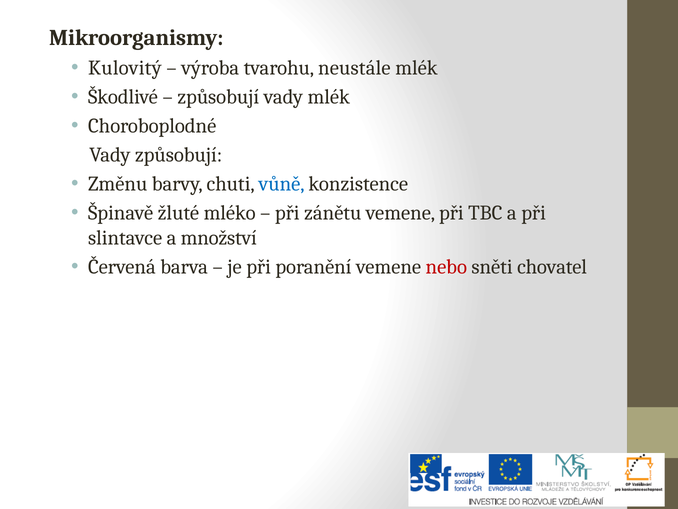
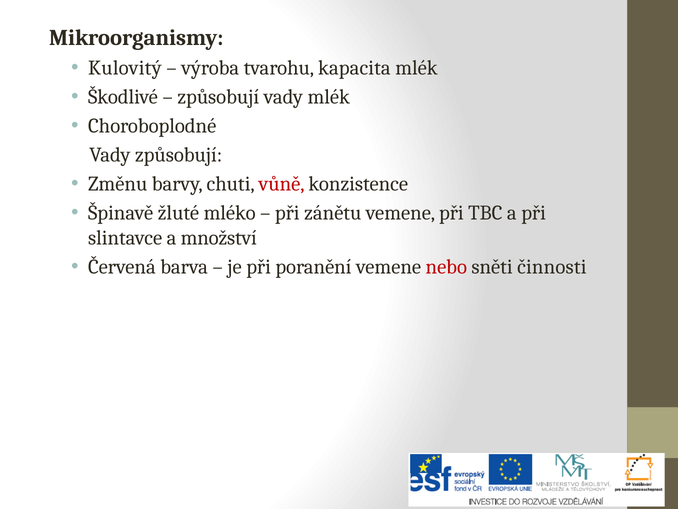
neustále: neustále -> kapacita (354, 68)
vůně colour: blue -> red (282, 184)
chovatel: chovatel -> činnosti (552, 267)
